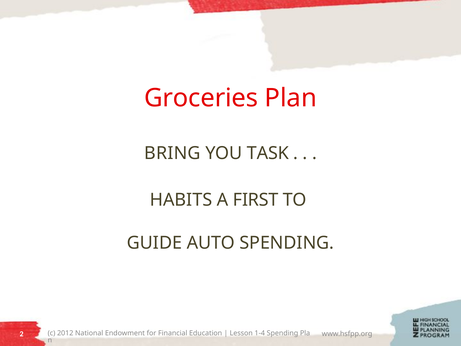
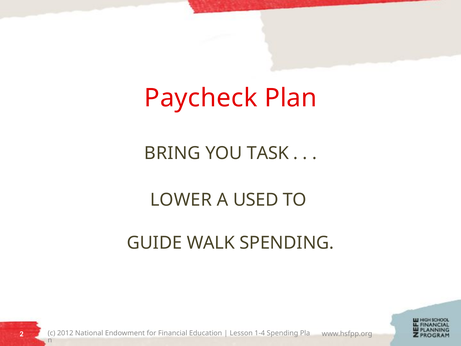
Groceries: Groceries -> Paycheck (201, 98)
HABITS: HABITS -> LOWER (181, 200)
FIRST: FIRST -> USED (256, 200)
AUTO: AUTO -> WALK (211, 243)
